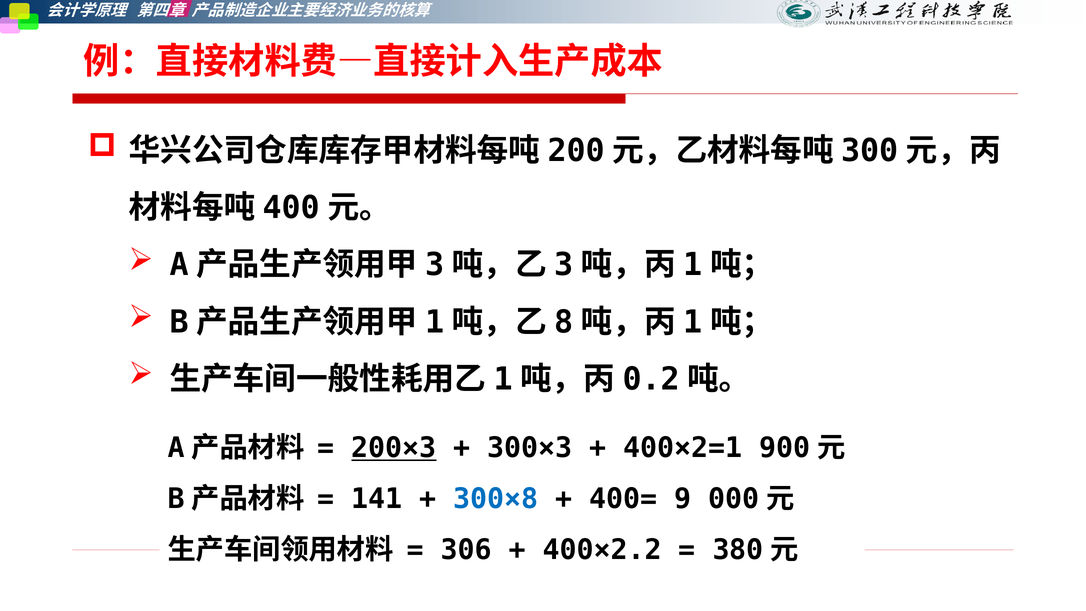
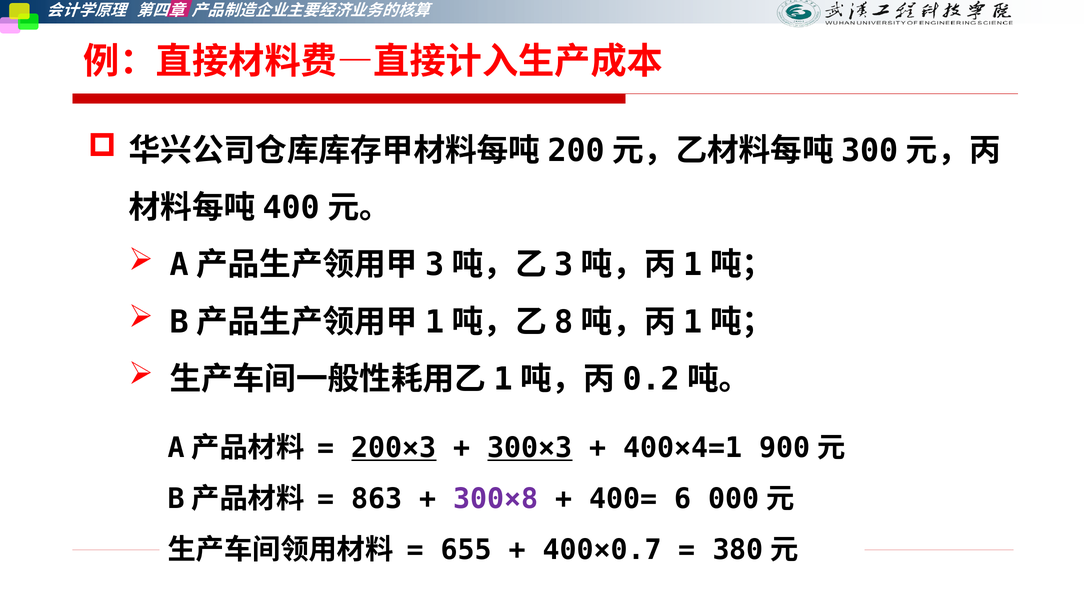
300×3 underline: none -> present (530, 448)
400×2=1: 400×2=1 -> 400×4=1 (683, 448)
141: 141 -> 863 (377, 499)
300×8 colour: blue -> purple (496, 499)
9: 9 -> 6 (683, 499)
306: 306 -> 655 (466, 550)
400×2.2: 400×2.2 -> 400×0.7 (602, 550)
